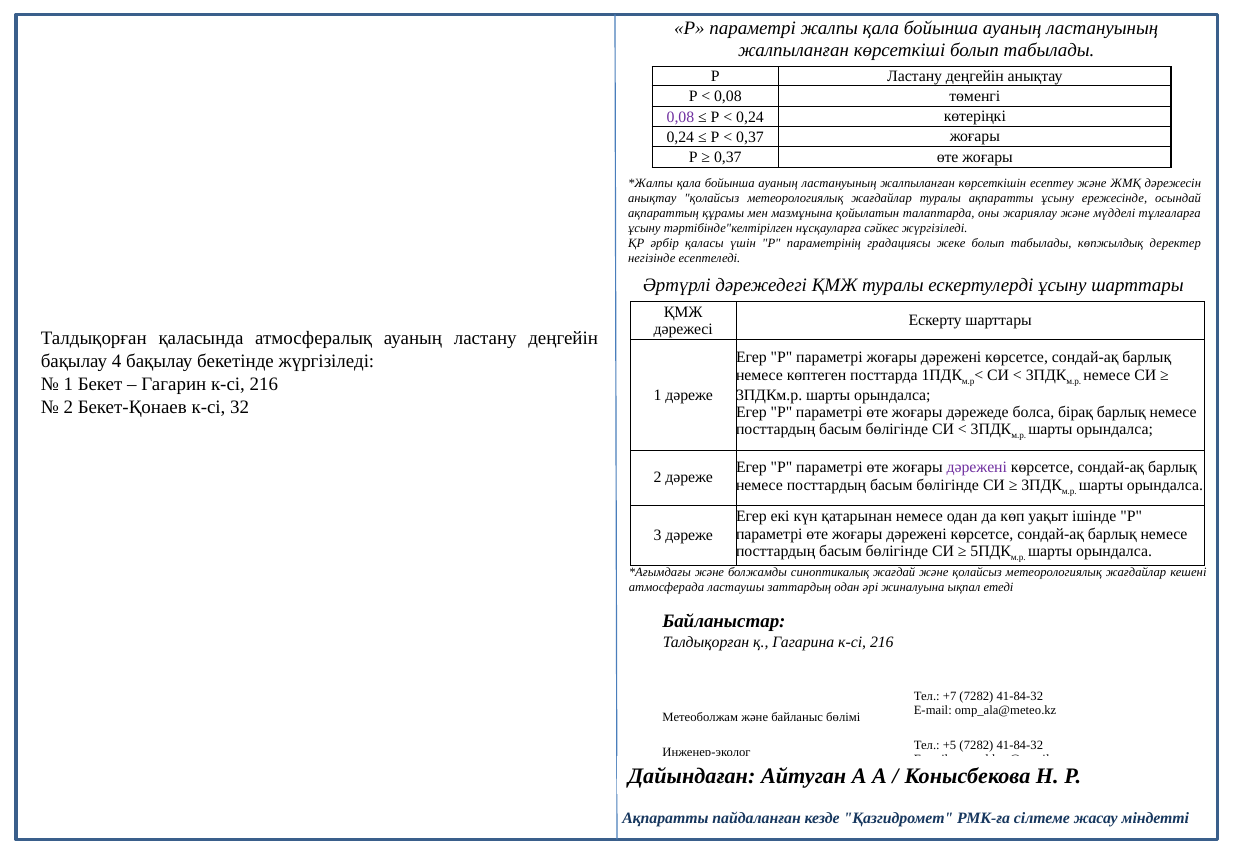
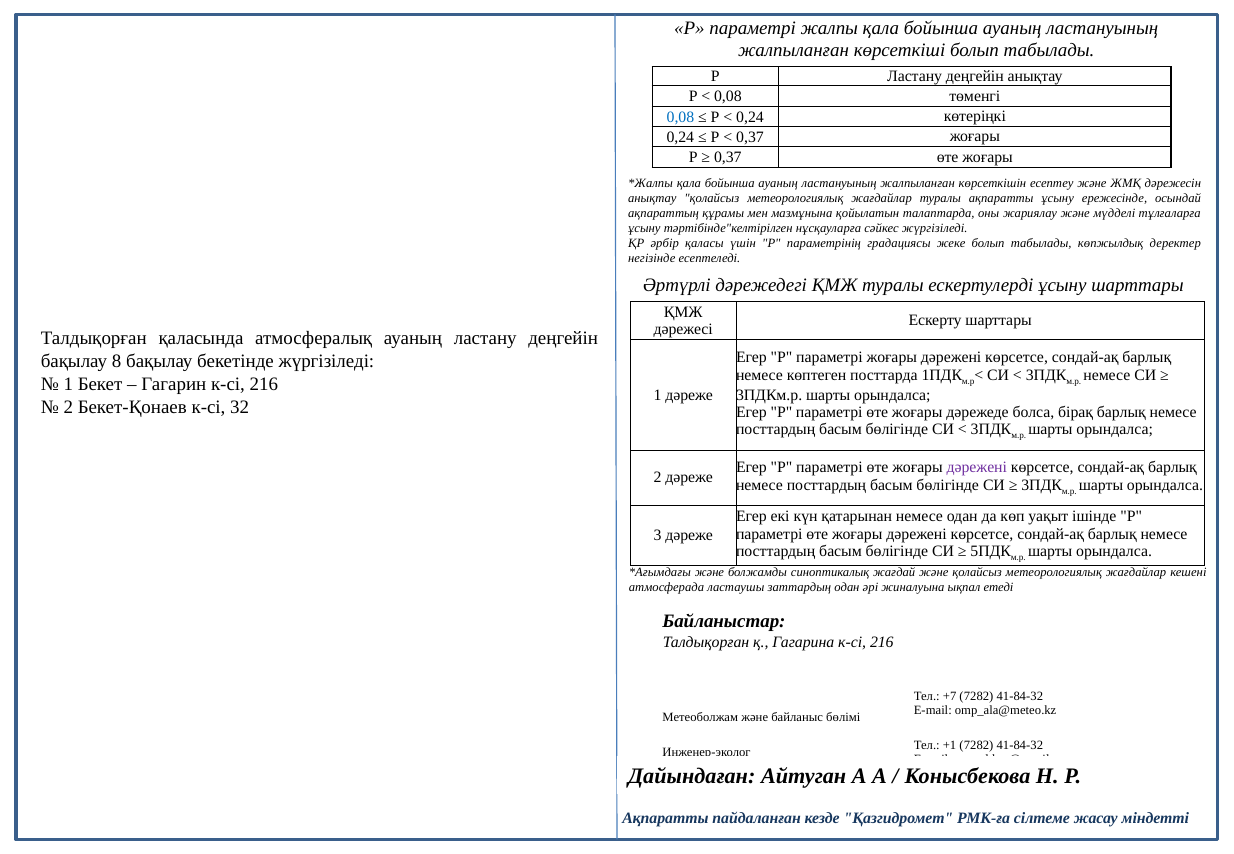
0,08 colour: purple -> blue (680, 117)
4: 4 -> 8 (117, 361)
+5: +5 -> +1 (950, 746)
